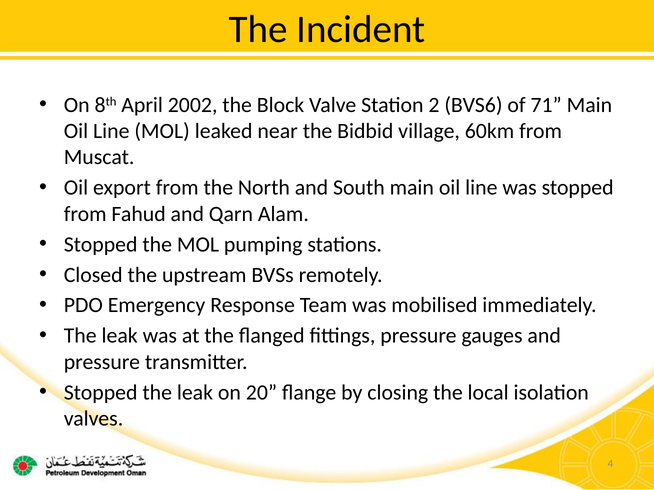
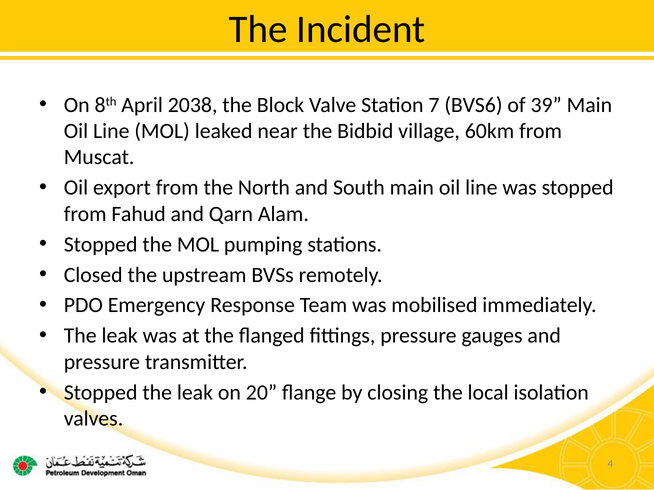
2002: 2002 -> 2038 (193, 105)
2: 2 -> 7 (434, 105)
71: 71 -> 39 (546, 105)
